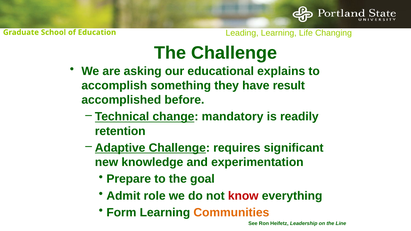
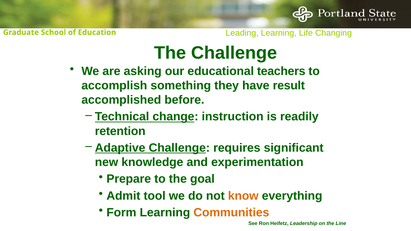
explains: explains -> teachers (281, 71)
mandatory: mandatory -> instruction (233, 117)
role: role -> tool (155, 196)
know colour: red -> orange (243, 196)
